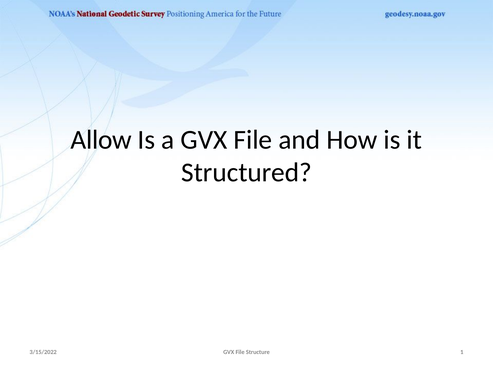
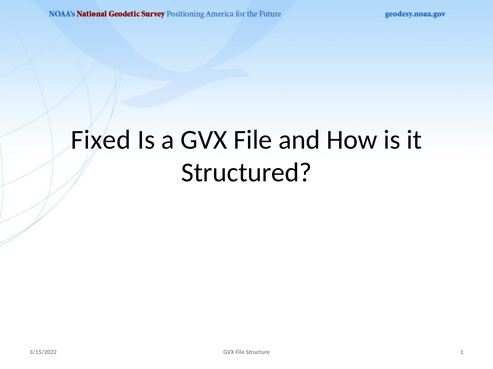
Allow: Allow -> Fixed (101, 140)
